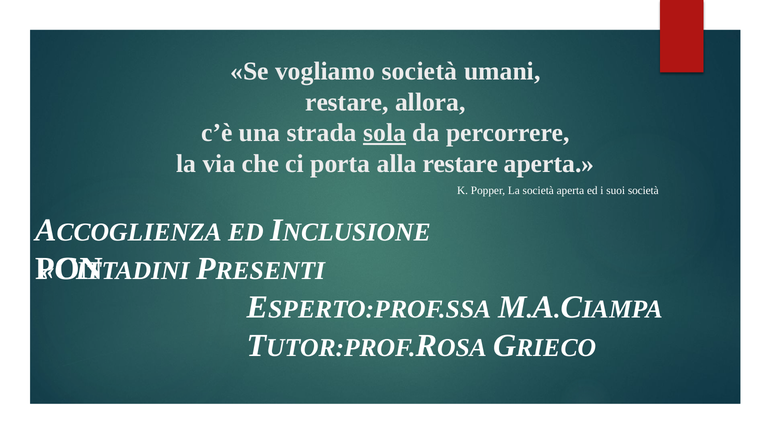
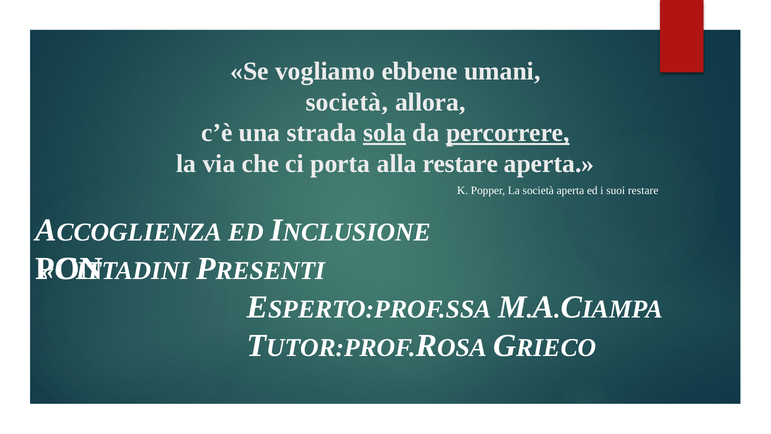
vogliamo società: società -> ebbene (420, 71)
restare: restare -> società (347, 102)
percorrere underline: none -> present (508, 133)
suoi società: società -> restare (643, 191)
